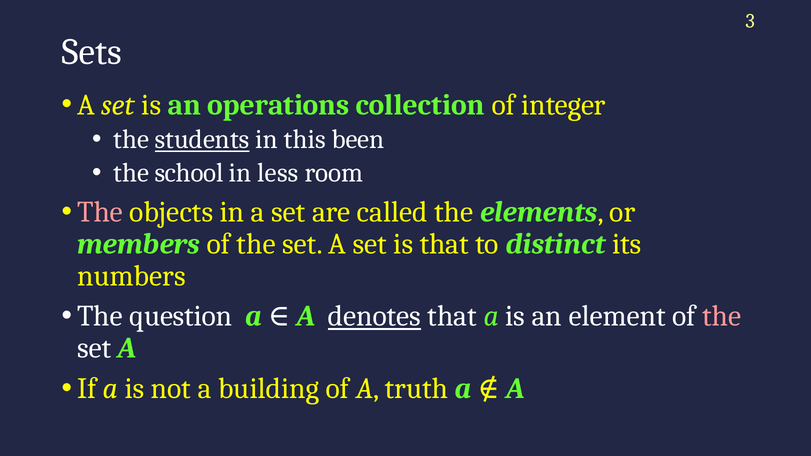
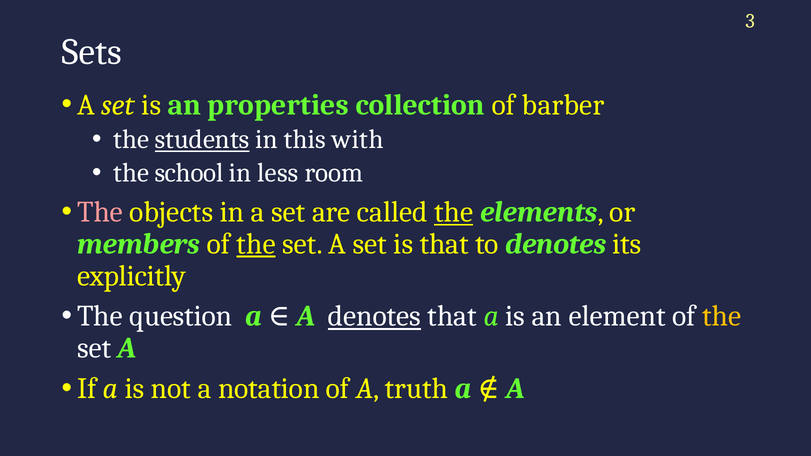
operations: operations -> properties (278, 105)
integer: integer -> barber (563, 105)
been: been -> with (358, 140)
the underline: none -> present (454, 212)
the underline: none -> present (256, 244)
to distinct: distinct -> denotes (556, 244)
numbers: numbers -> explicitly (132, 276)
the colour: pink -> yellow (722, 316)
building: building -> notation (269, 389)
